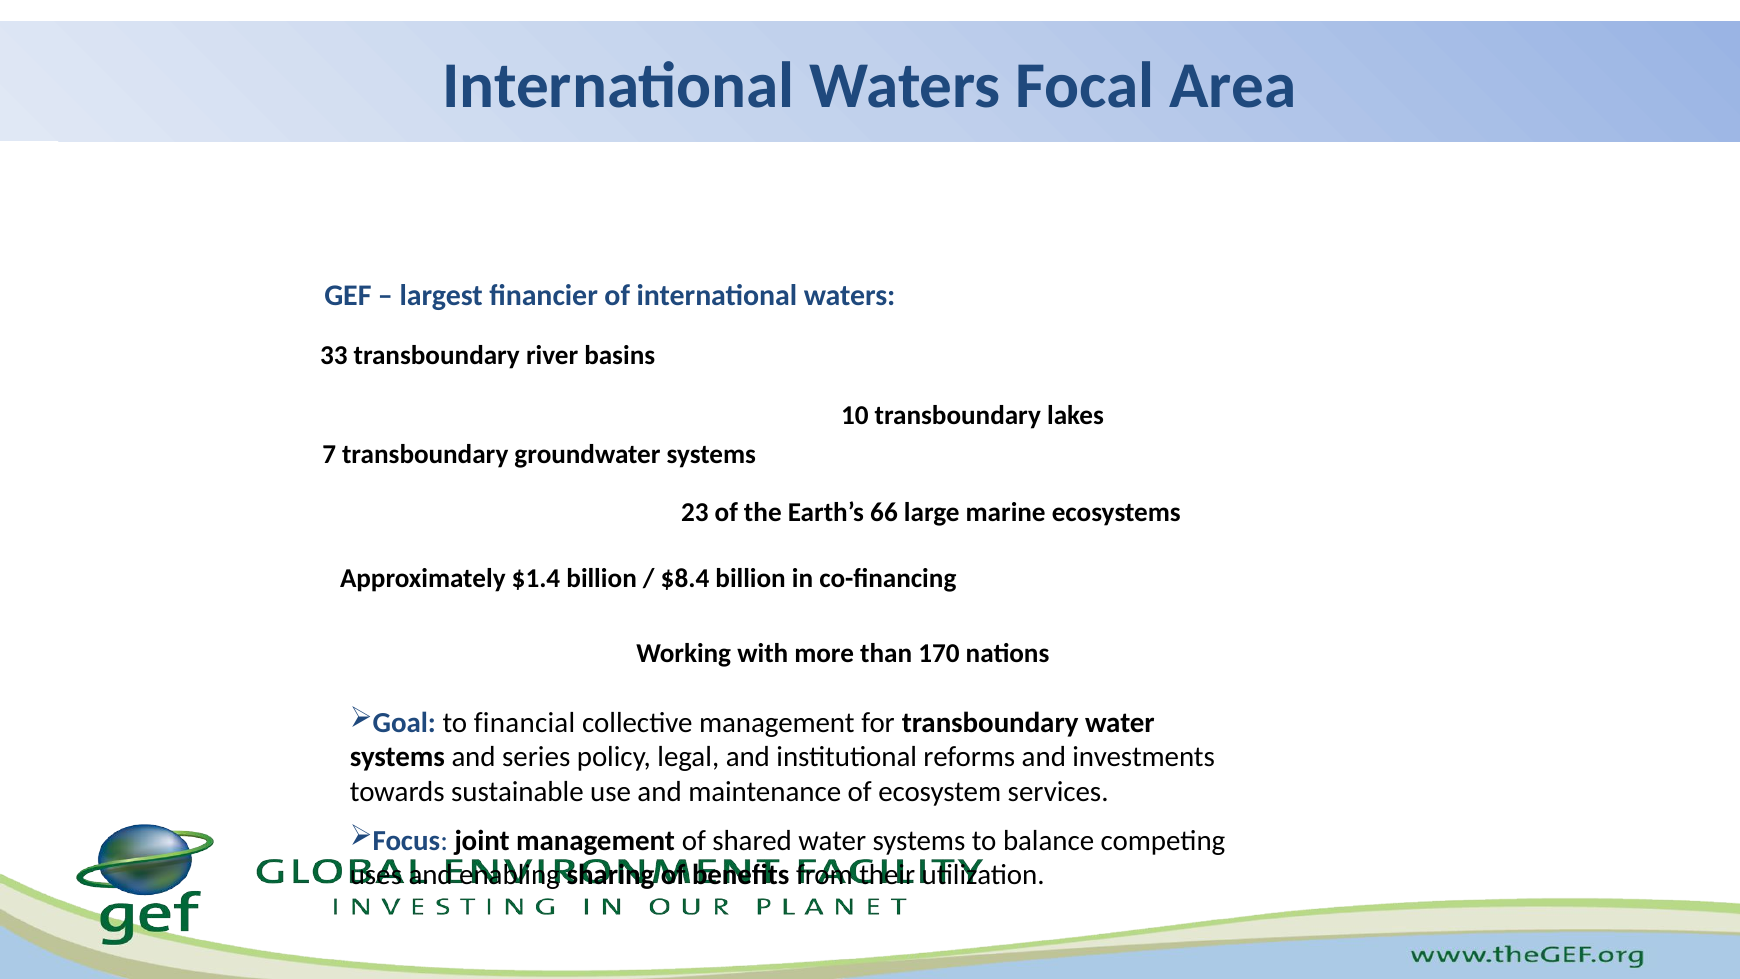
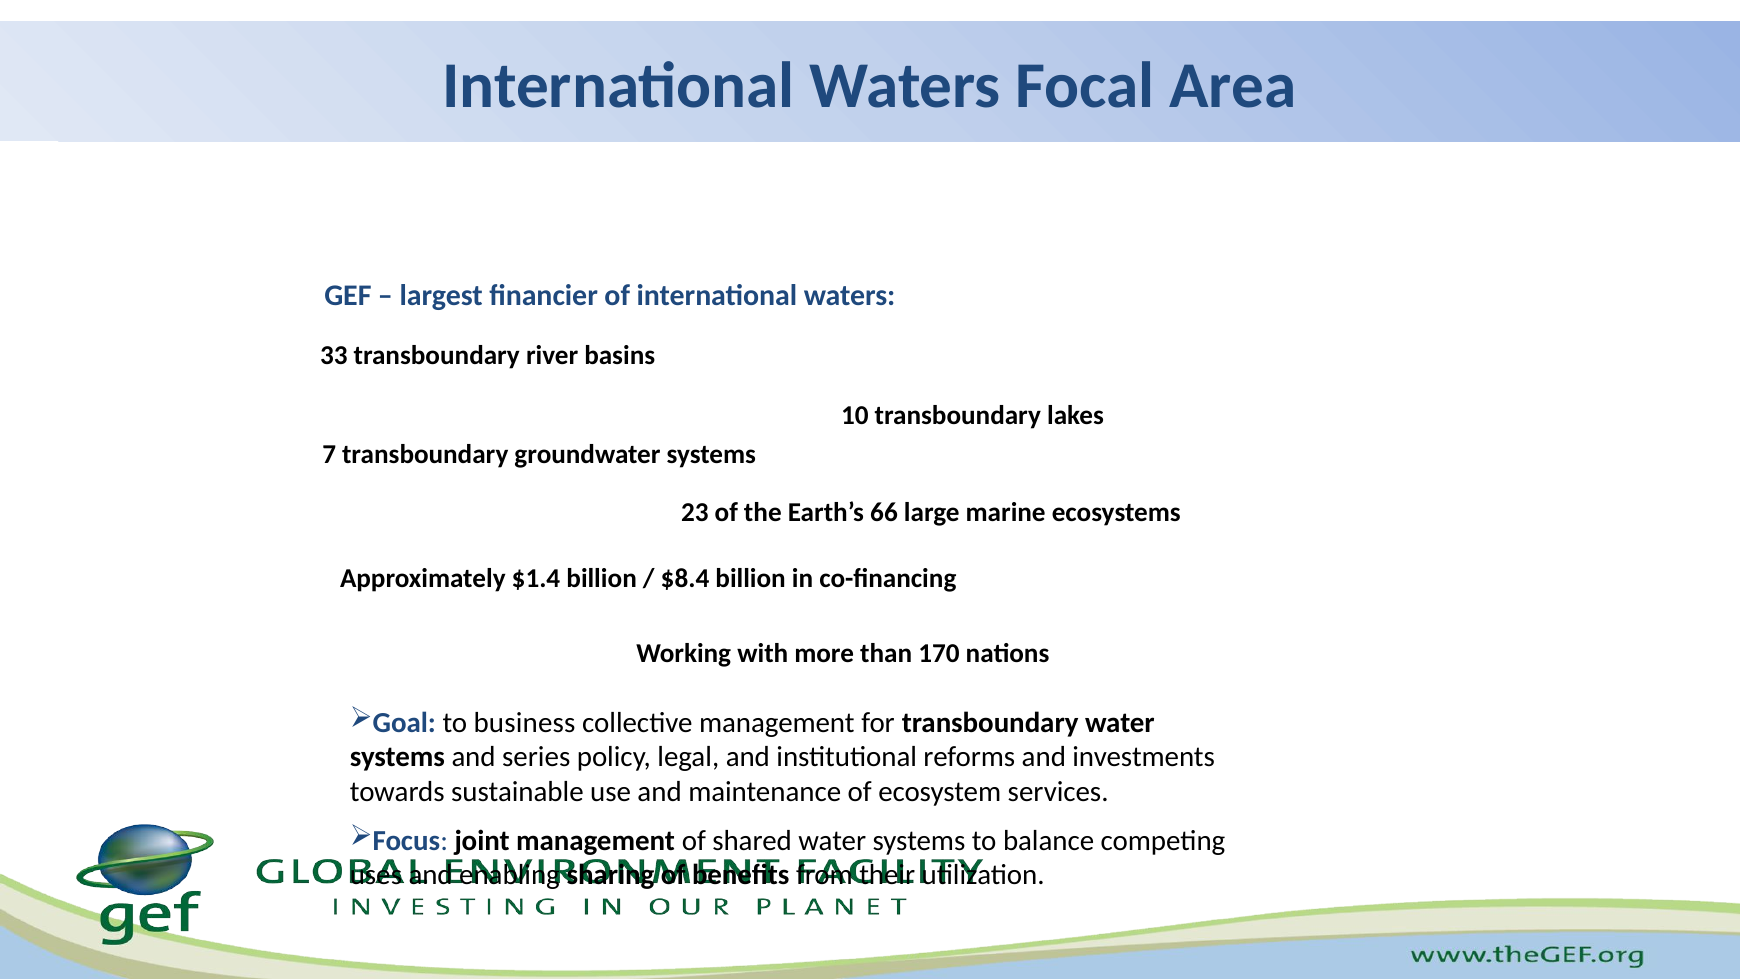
financial: financial -> business (525, 722)
